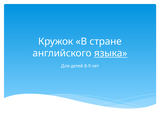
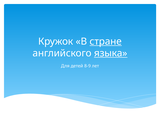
стране underline: none -> present (106, 41)
